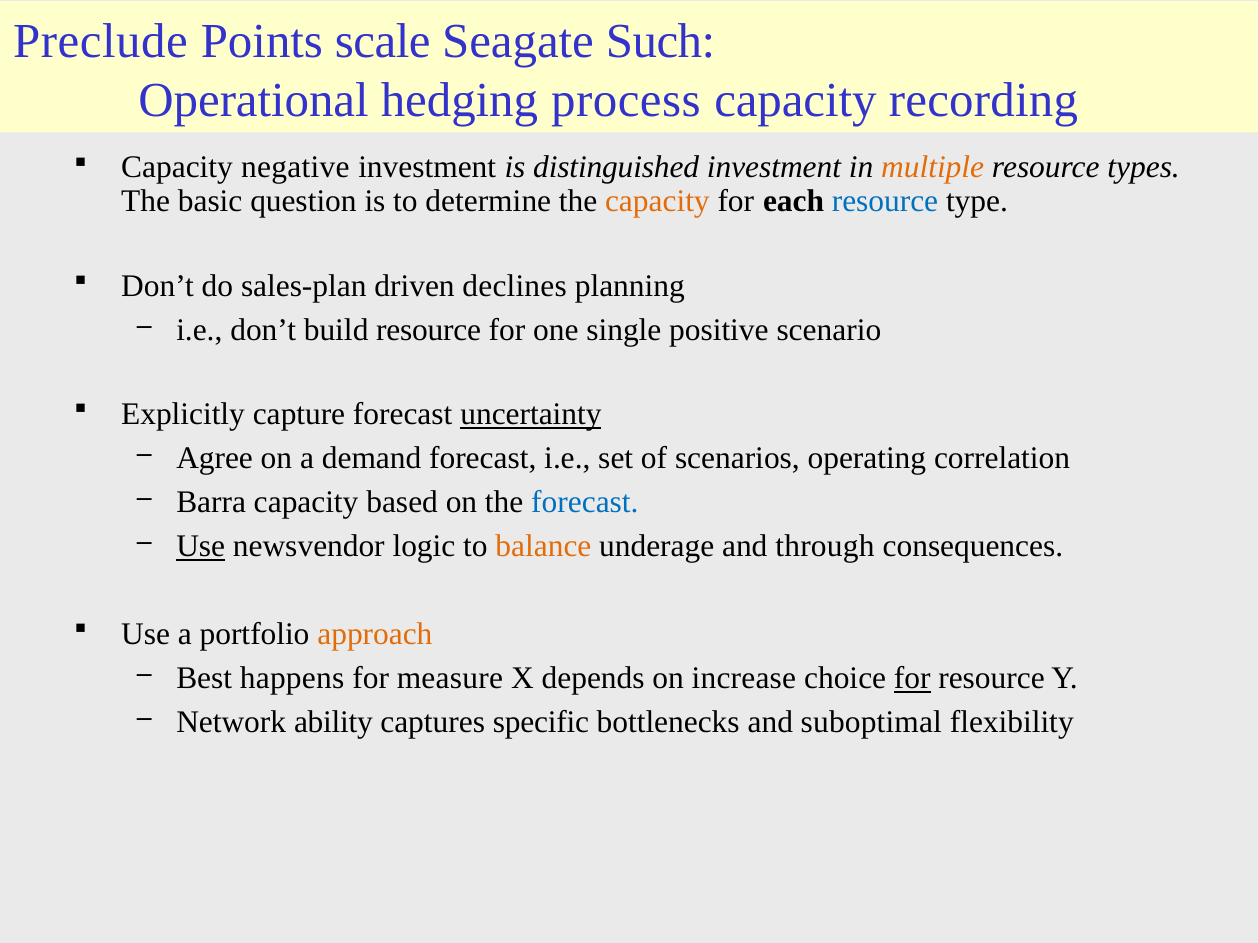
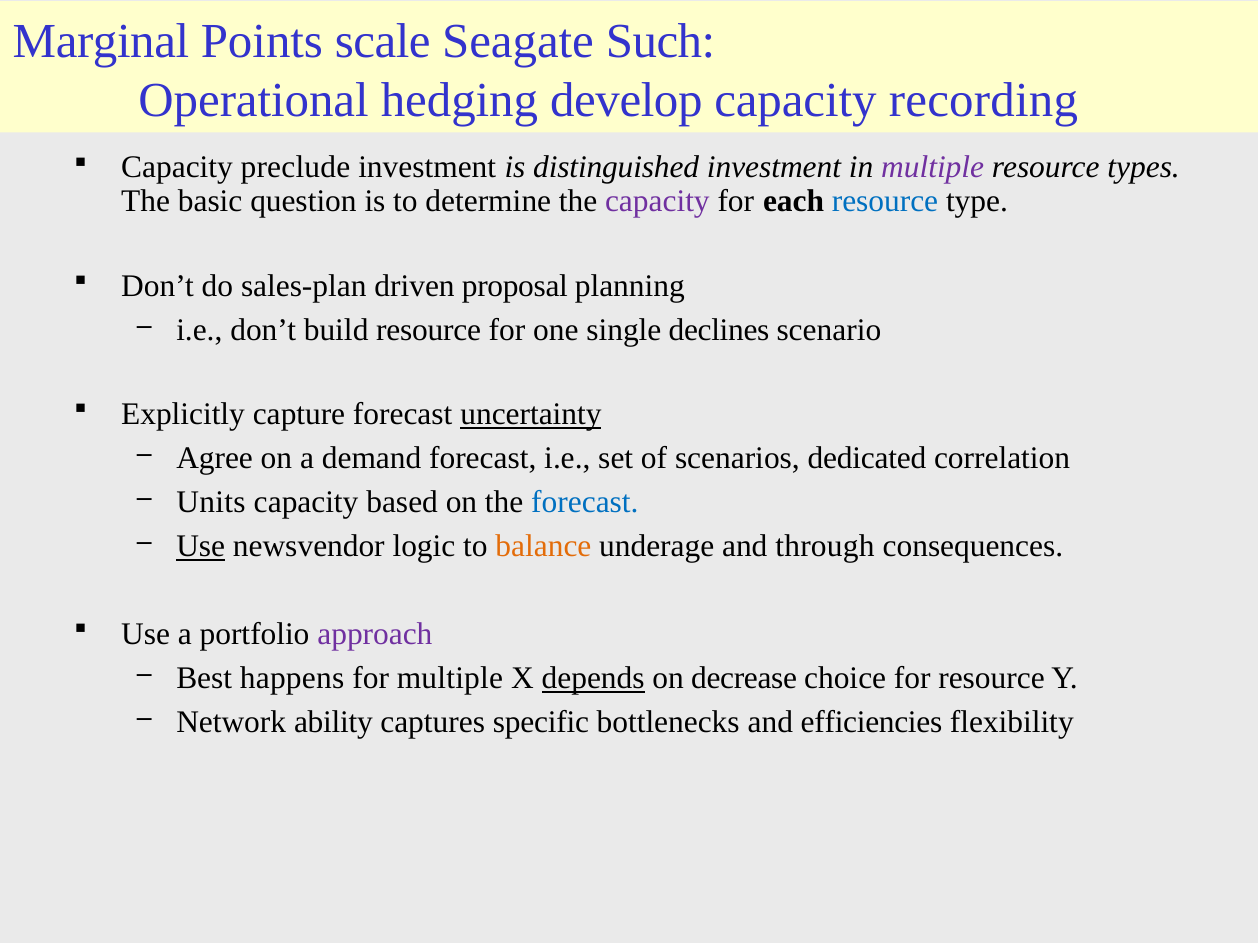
Preclude: Preclude -> Marginal (101, 42)
process: process -> develop (626, 100)
negative: negative -> preclude (295, 168)
multiple colour: orange -> purple (933, 168)
capacity colour: orange -> purple (657, 202)
declines: declines -> proposal (515, 286)
positive: positive -> declines (719, 330)
operating: operating -> dedicated (867, 459)
Barra: Barra -> Units (211, 503)
approach colour: orange -> purple (375, 635)
for measure: measure -> multiple (450, 679)
depends underline: none -> present (593, 679)
increase: increase -> decrease (744, 679)
for underline: present -> none (912, 679)
suboptimal: suboptimal -> efficiencies (872, 723)
